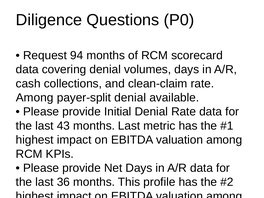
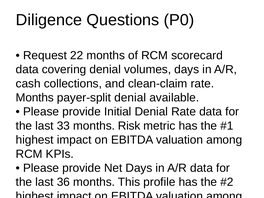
94: 94 -> 22 (77, 55)
Among: Among -> Months (35, 98)
43: 43 -> 33 (63, 126)
months Last: Last -> Risk (129, 126)
